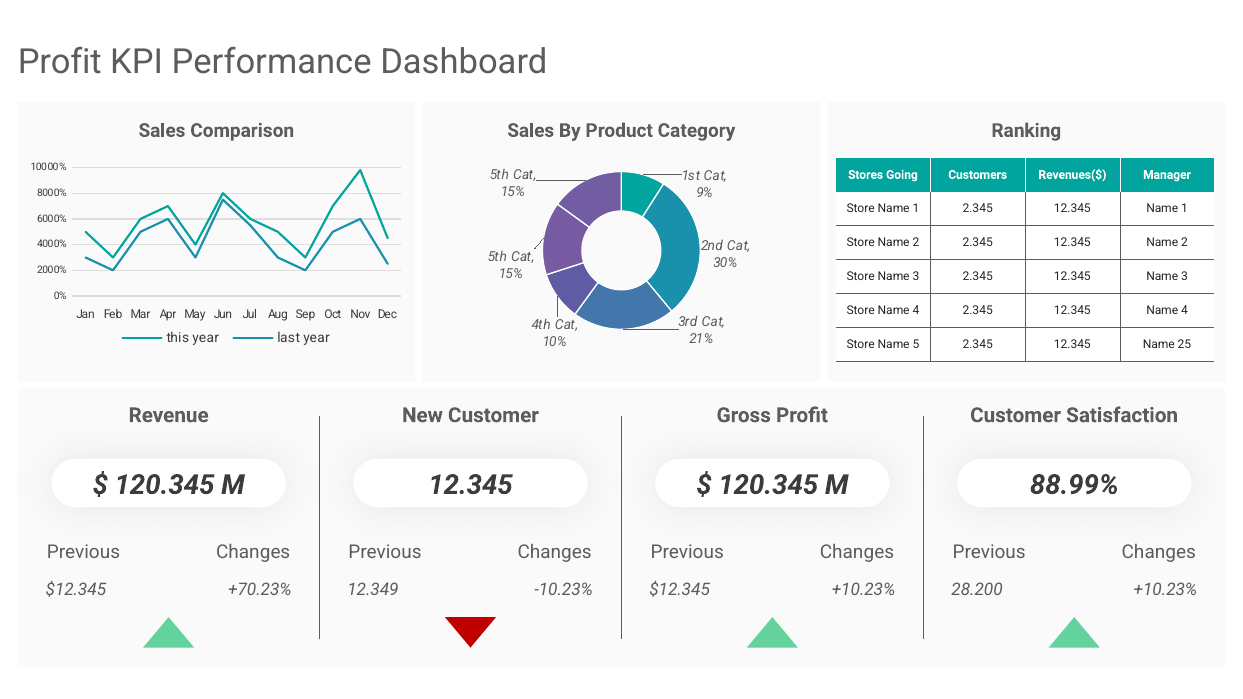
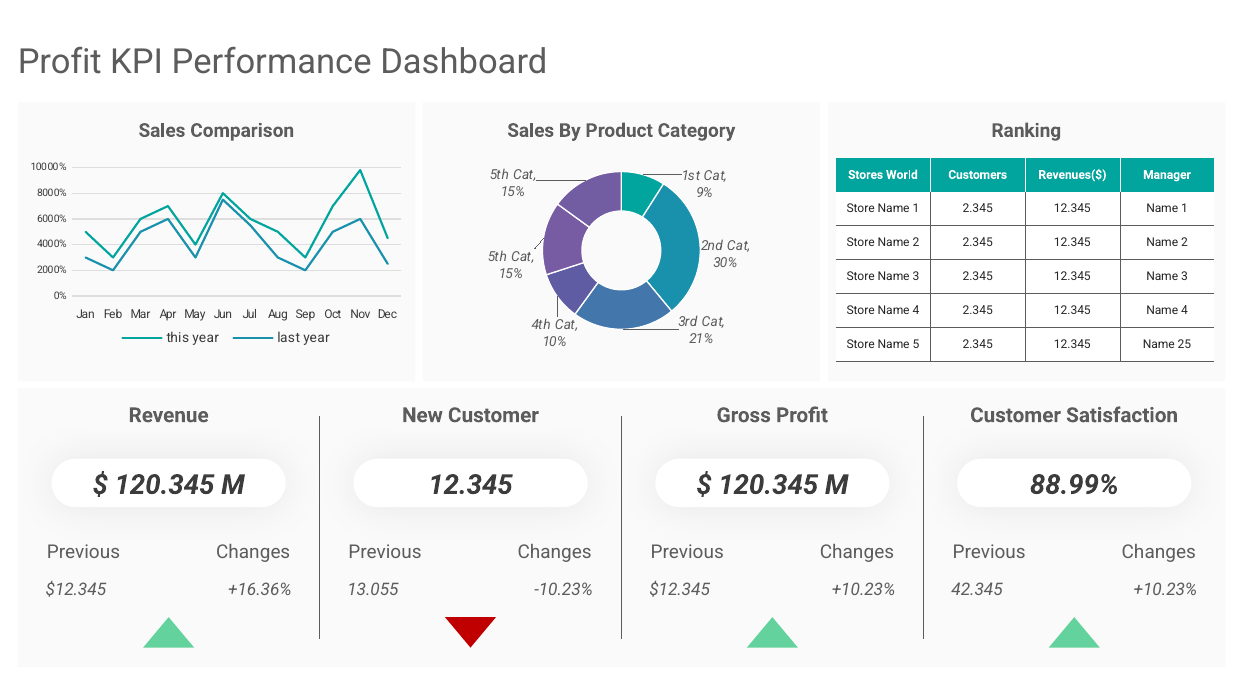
Going: Going -> World (902, 175)
+70.23%: +70.23% -> +16.36% (260, 590)
12.349: 12.349 -> 13.055 (373, 590)
28.200: 28.200 -> 42.345 (977, 590)
